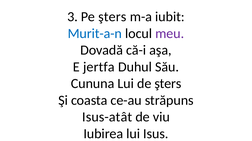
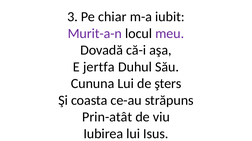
Pe şters: şters -> chiar (112, 17)
Murit-a-n colour: blue -> purple (95, 34)
Isus-atât: Isus-atât -> Prin-atât (107, 118)
